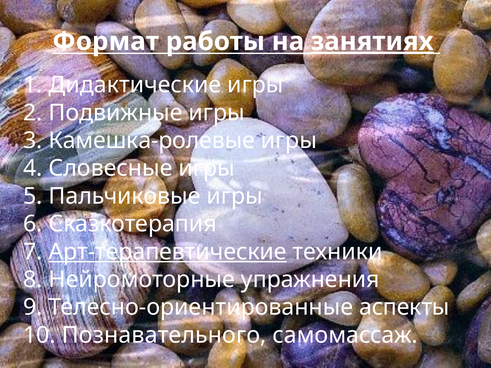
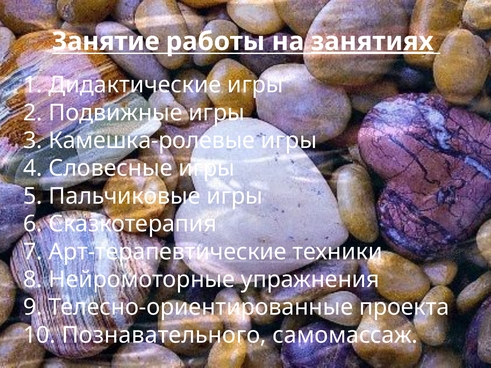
Формат: Формат -> Занятие (106, 41)
Арт-терапевтические underline: present -> none (168, 252)
аспекты: аспекты -> проекта (404, 308)
